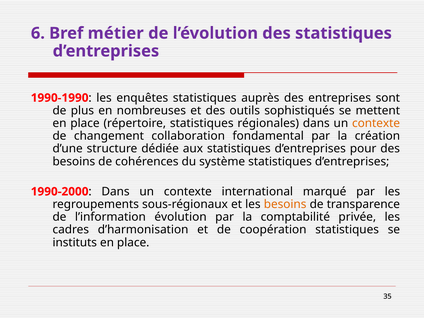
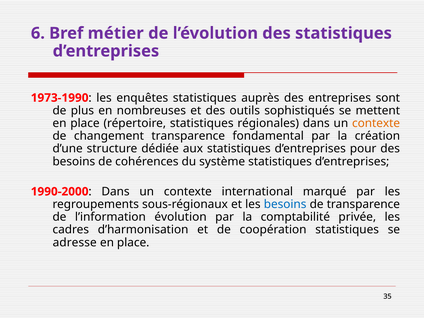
1990-1990: 1990-1990 -> 1973-1990 (60, 98)
changement collaboration: collaboration -> transparence (188, 136)
besoins colour: orange -> blue (285, 204)
instituts: instituts -> adresse (75, 242)
